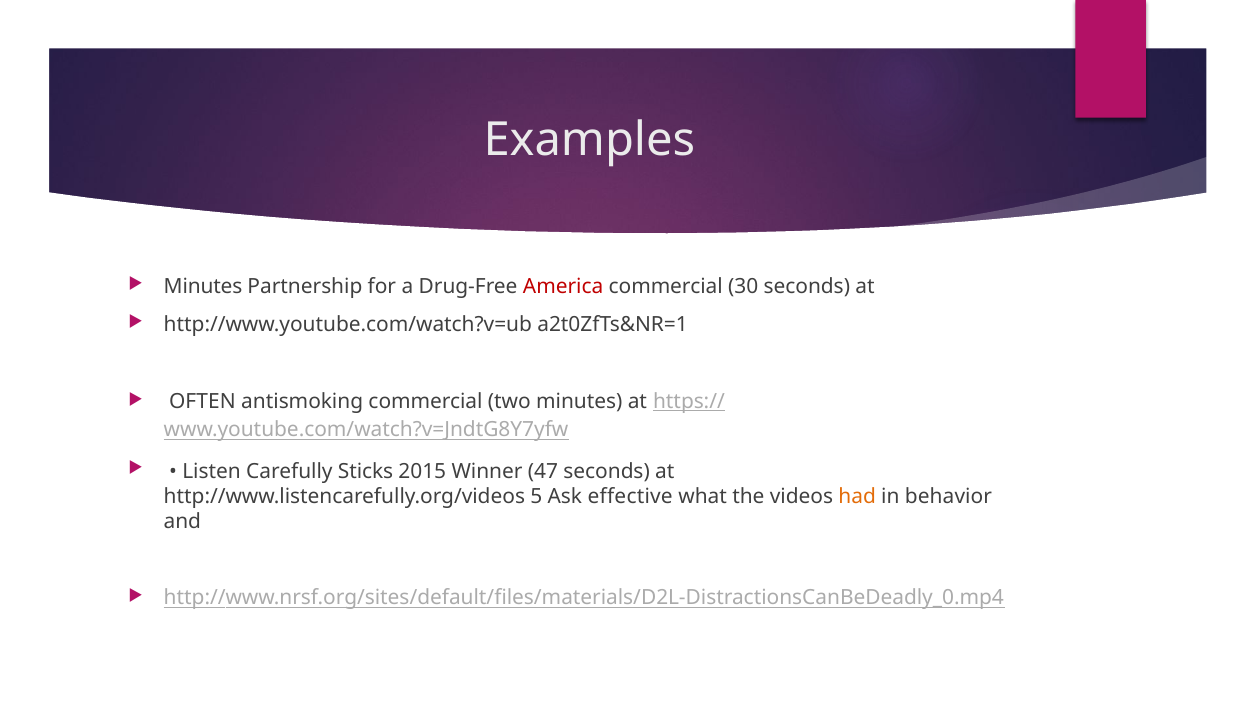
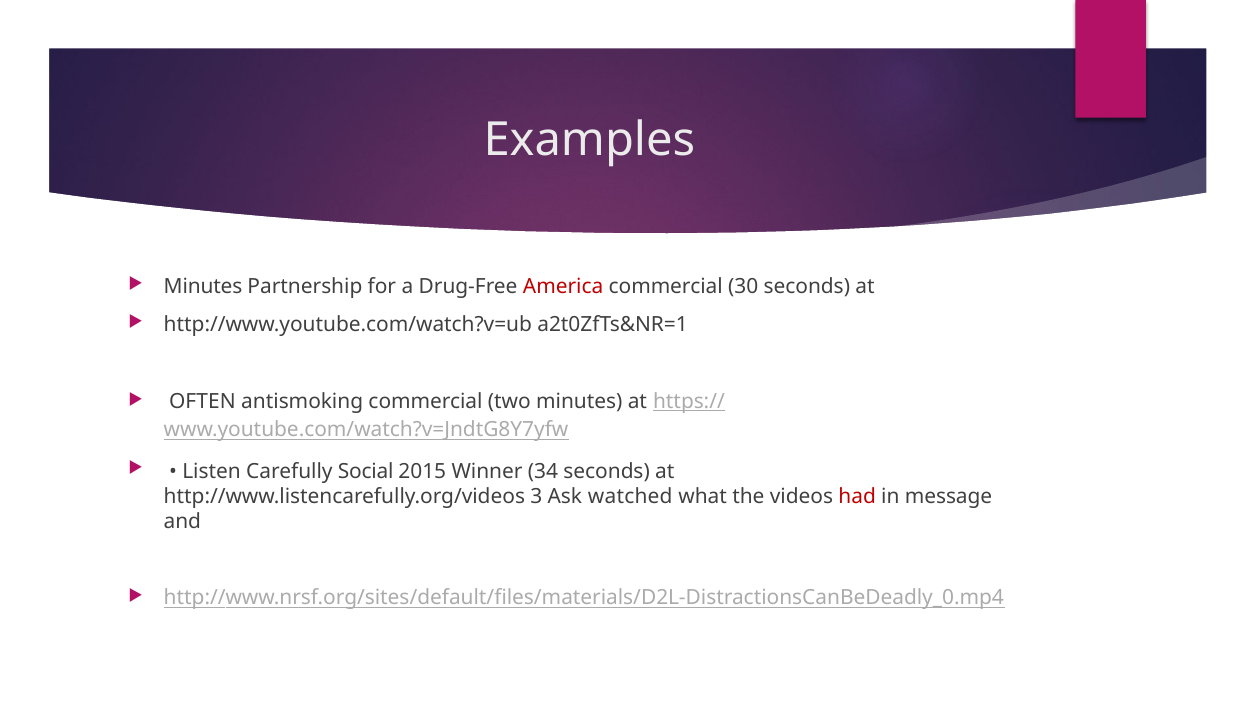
Sticks: Sticks -> Social (366, 471)
47: 47 -> 34 (543, 471)
5: 5 -> 3 (536, 497)
effective: effective -> watched (630, 497)
had colour: orange -> red (857, 497)
behavior: behavior -> message (949, 497)
